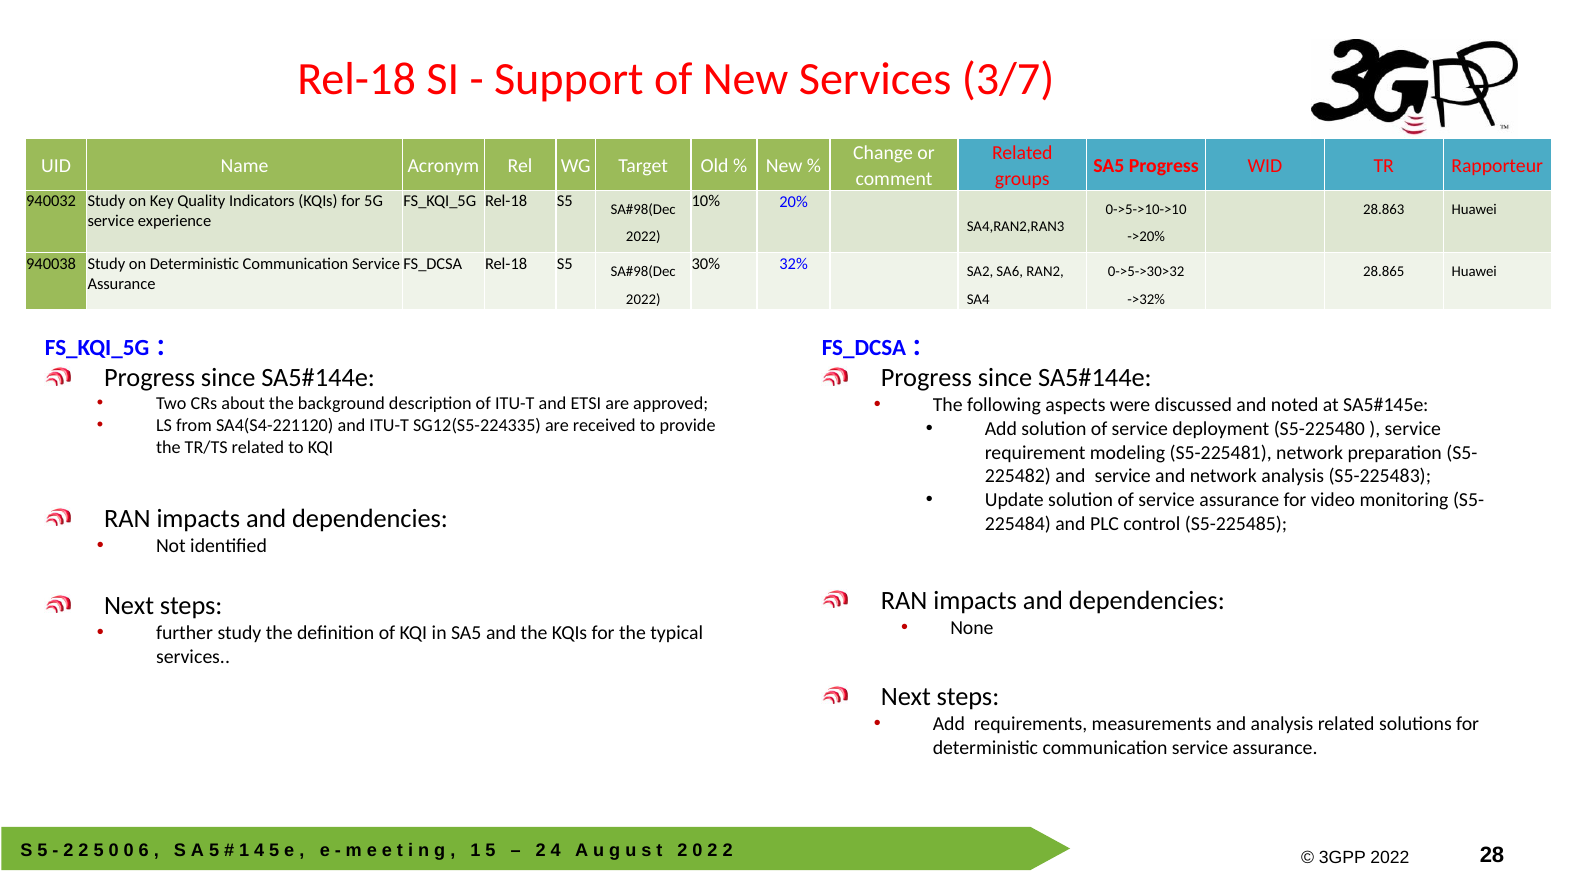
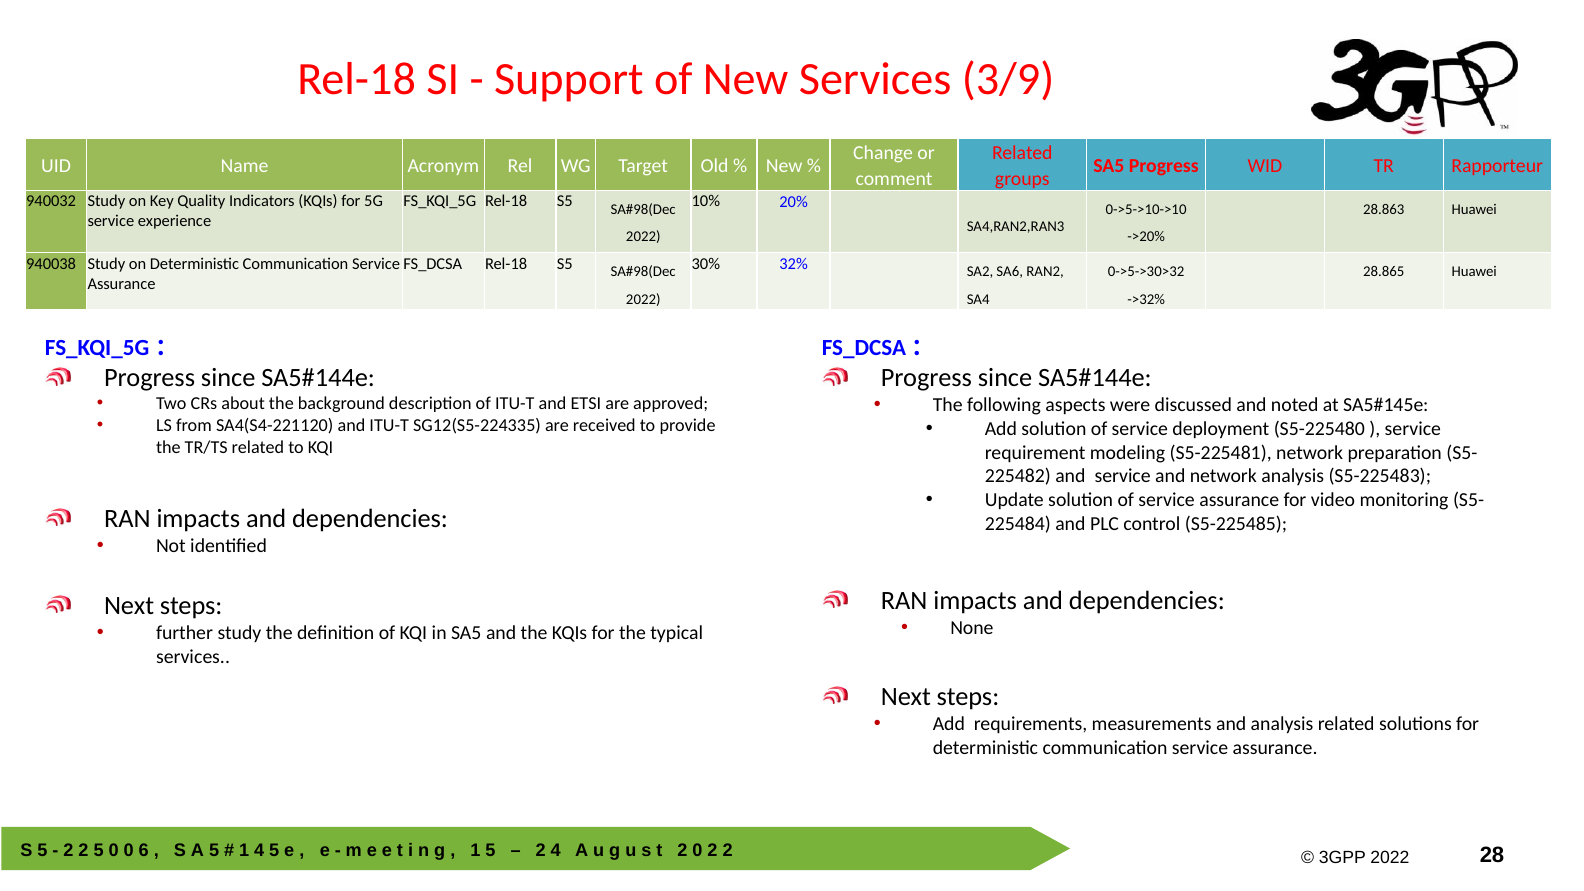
3/7: 3/7 -> 3/9 (1008, 79)
